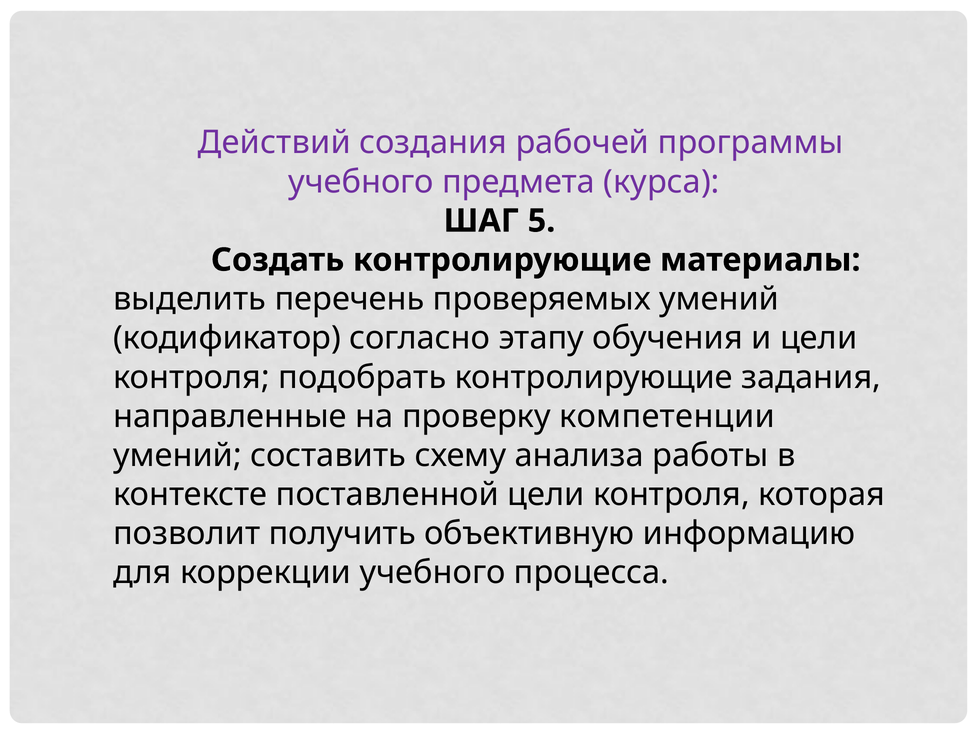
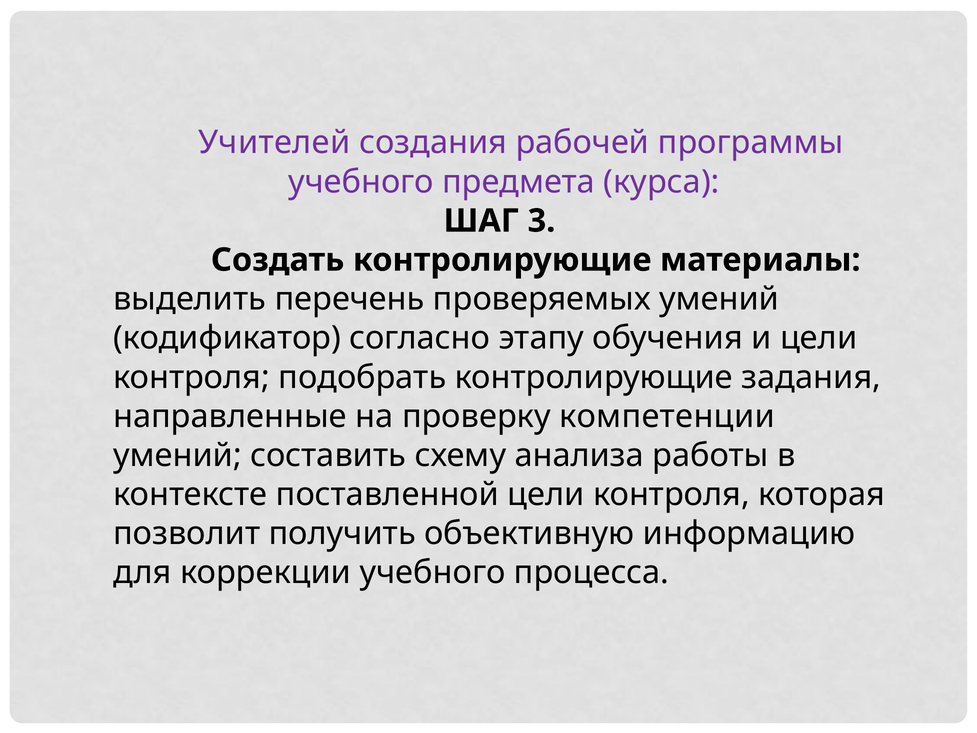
Действий: Действий -> Учителей (274, 143)
5: 5 -> 3 (542, 221)
